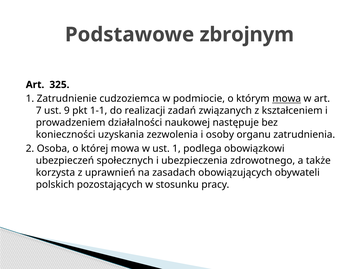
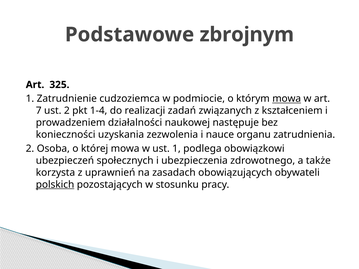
ust 9: 9 -> 2 (67, 111)
1-1: 1-1 -> 1-4 (99, 111)
osoby: osoby -> nauce (220, 135)
polskich underline: none -> present (55, 185)
